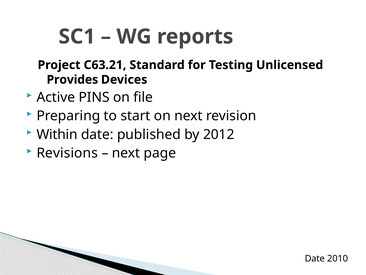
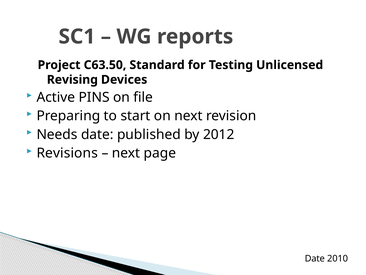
C63.21: C63.21 -> C63.50 (105, 65)
Provides: Provides -> Revising (72, 80)
Within: Within -> Needs (57, 134)
